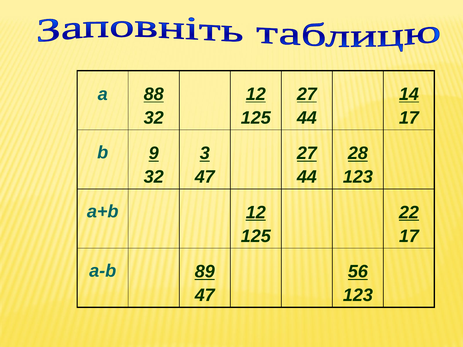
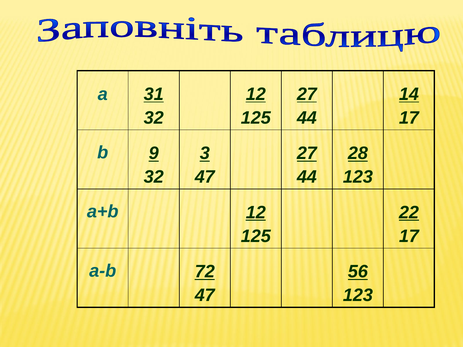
88: 88 -> 31 (154, 94)
89: 89 -> 72 (205, 272)
